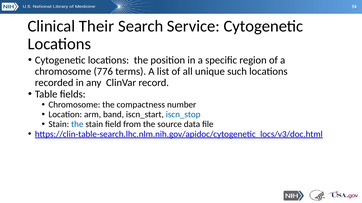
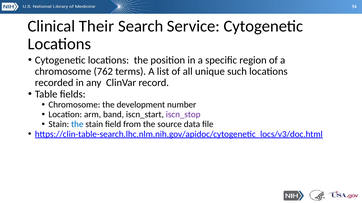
776: 776 -> 762 (103, 72)
compactness: compactness -> development (141, 105)
iscn_stop colour: blue -> purple (183, 115)
